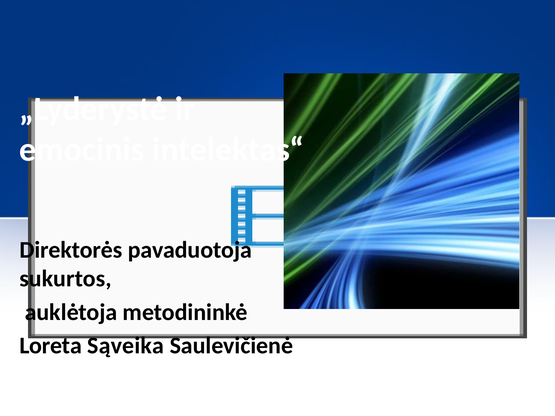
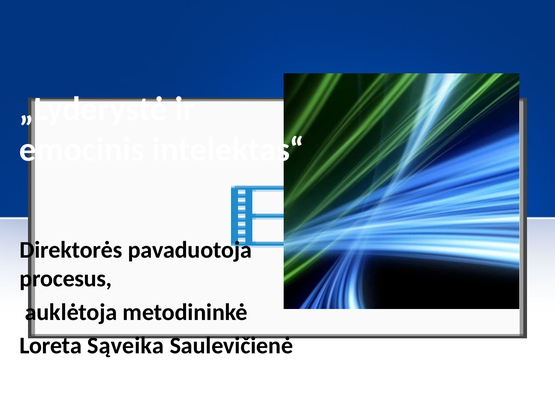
sukurtos: sukurtos -> procesus (66, 279)
